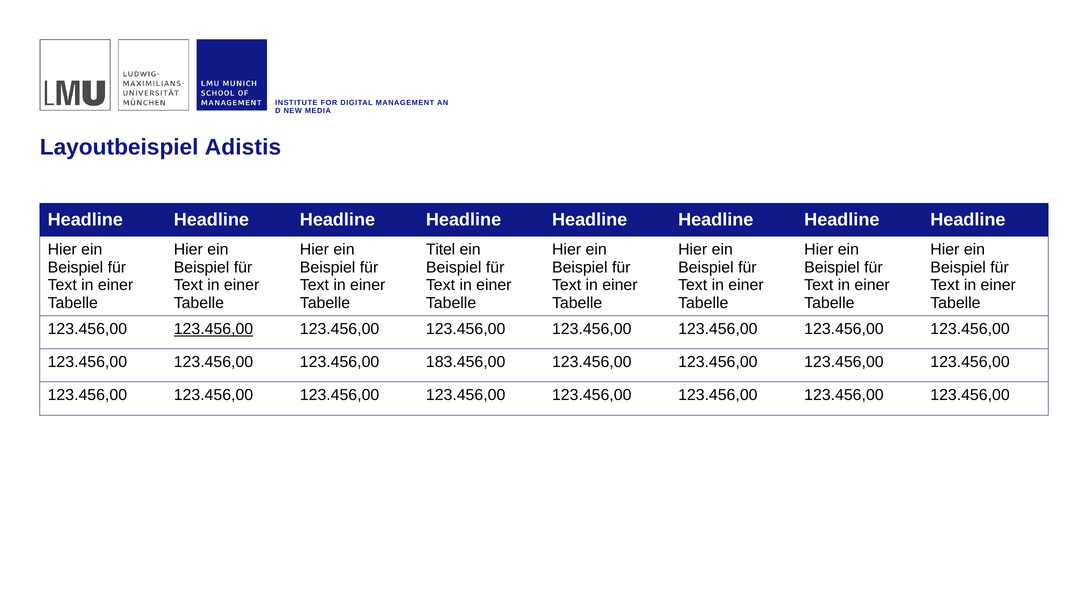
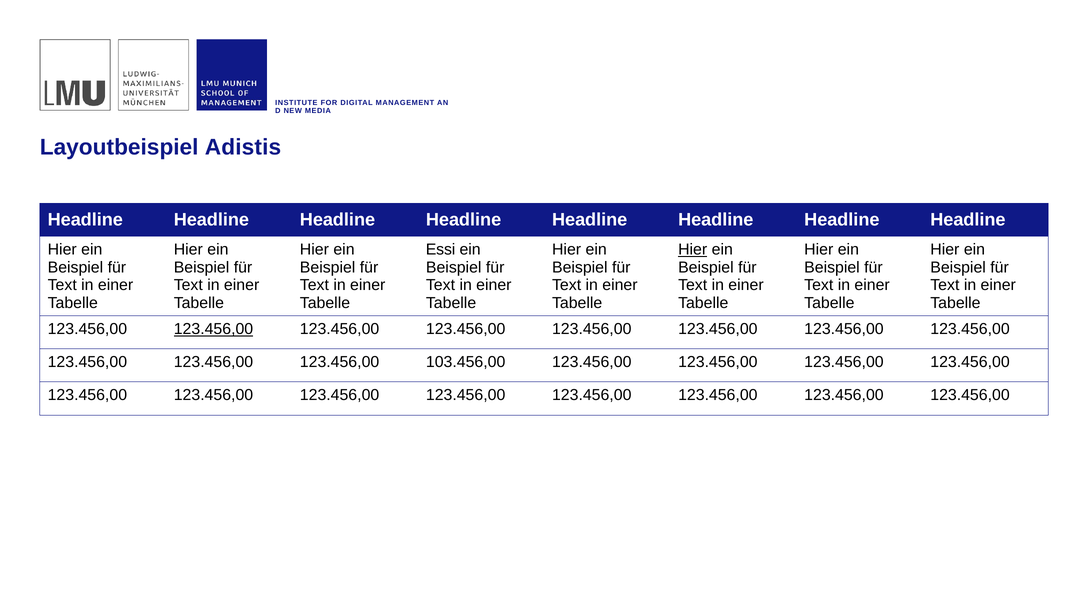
Titel: Titel -> Essi (441, 250)
Hier underline: none -> present (693, 250)
183.456,00: 183.456,00 -> 103.456,00 (466, 362)
